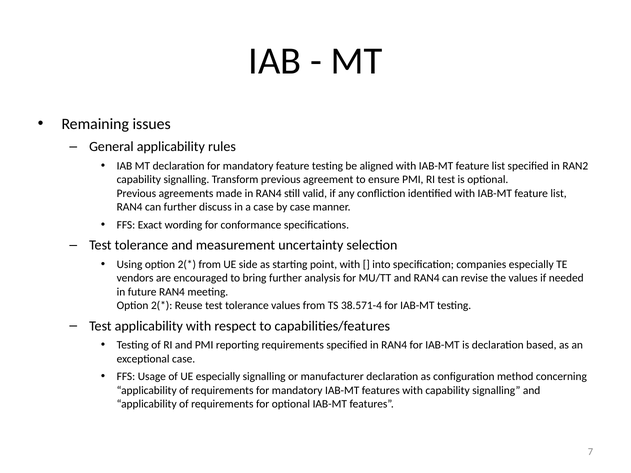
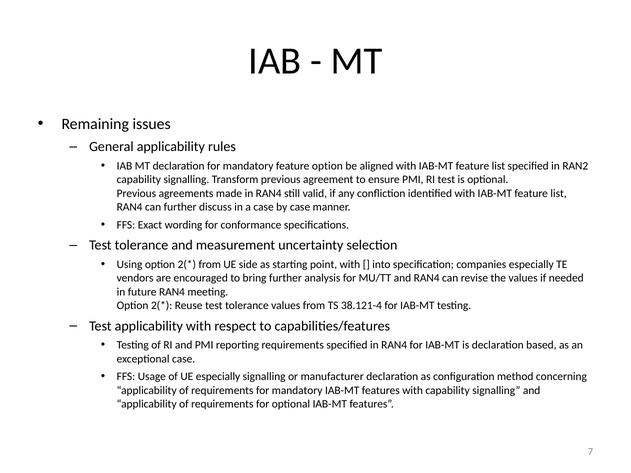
feature testing: testing -> option (327, 166)
38.571-4: 38.571-4 -> 38.121-4 (361, 306)
